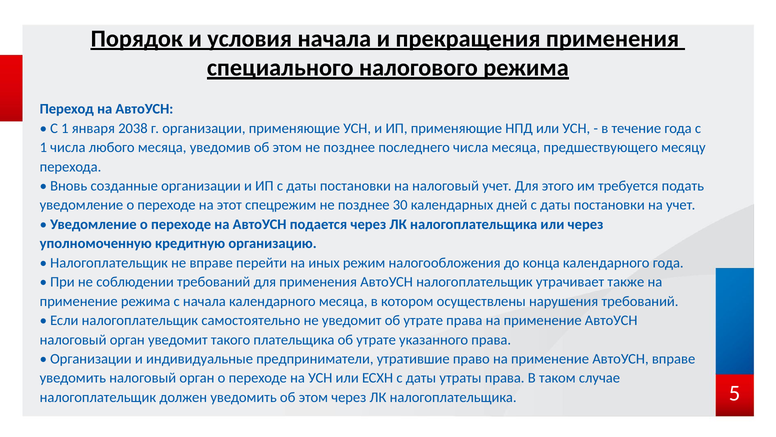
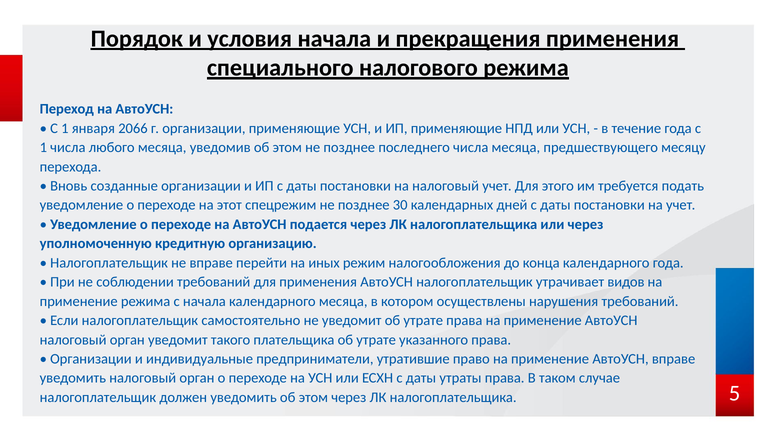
2038: 2038 -> 2066 (133, 128)
также: также -> видов (626, 282)
